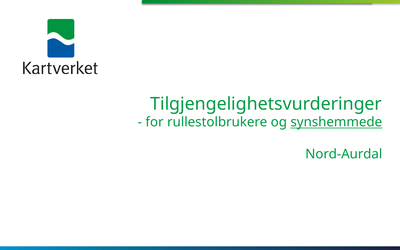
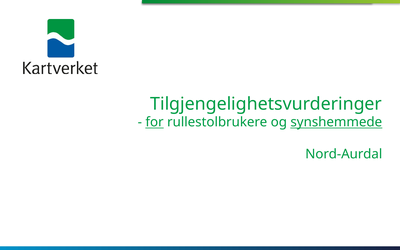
for underline: none -> present (155, 122)
